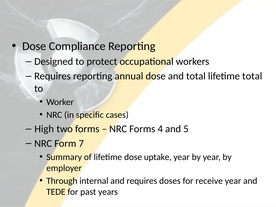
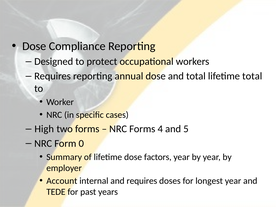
7: 7 -> 0 (81, 143)
uptake: uptake -> factors (158, 157)
Through: Through -> Account (62, 181)
receive: receive -> longest (209, 181)
